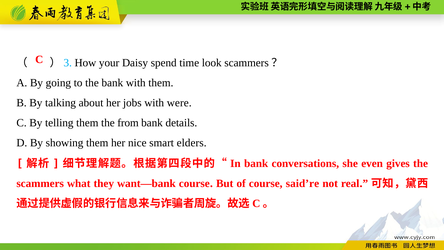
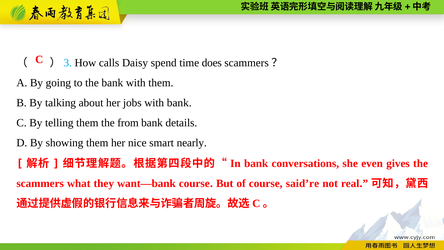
your: your -> calls (109, 63)
look: look -> does (212, 63)
with were: were -> bank (179, 103)
elders: elders -> nearly (192, 143)
